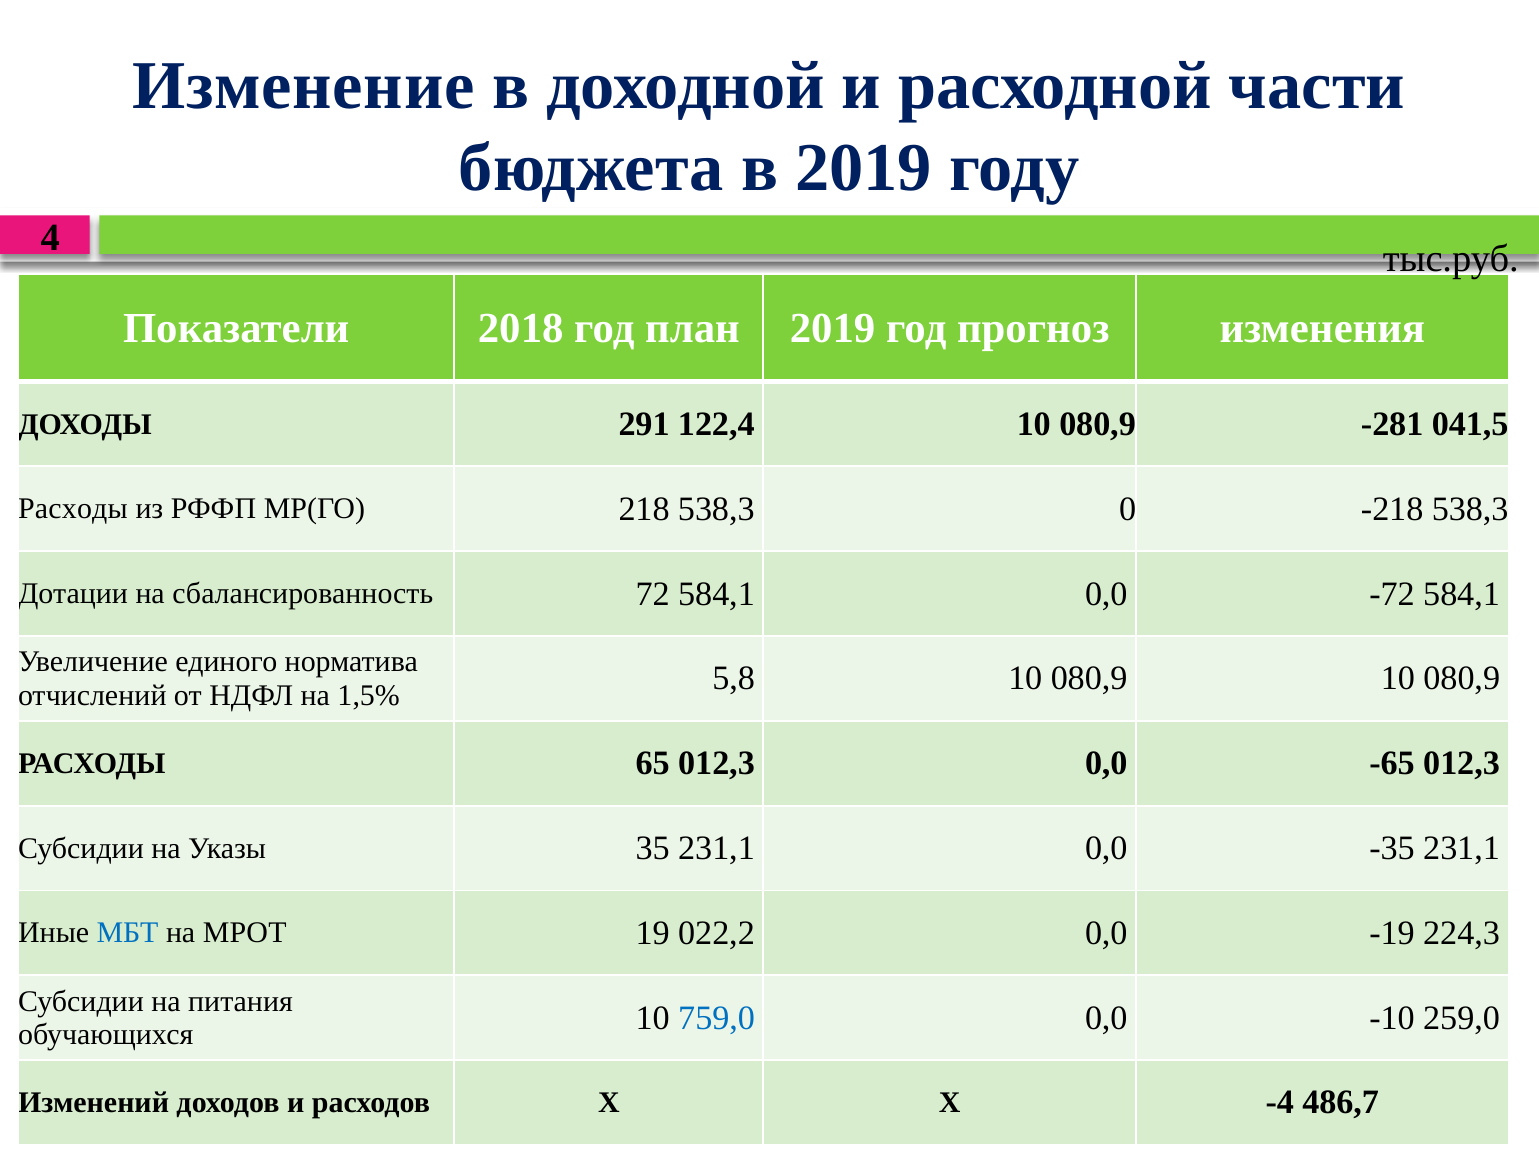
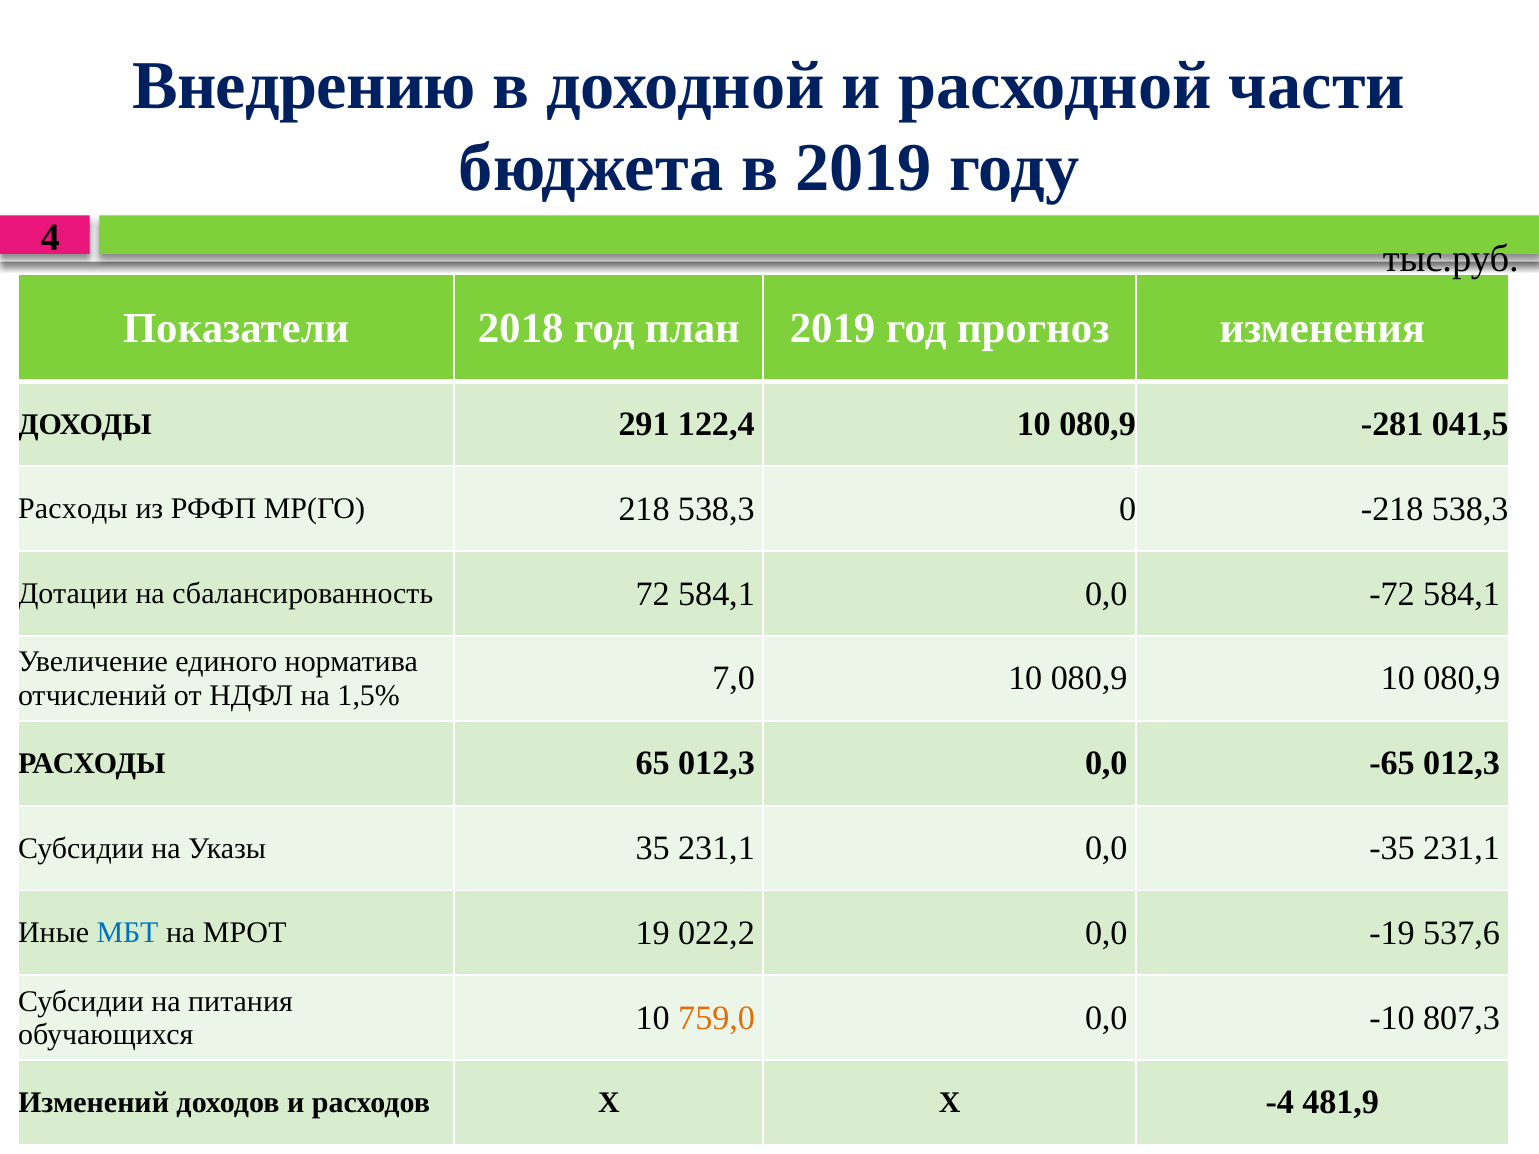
Изменение: Изменение -> Внедрению (304, 86)
5,8: 5,8 -> 7,0 (734, 679)
224,3: 224,3 -> 537,6 (1462, 933)
759,0 colour: blue -> orange (717, 1018)
259,0: 259,0 -> 807,3 (1462, 1018)
486,7: 486,7 -> 481,9 (1341, 1103)
